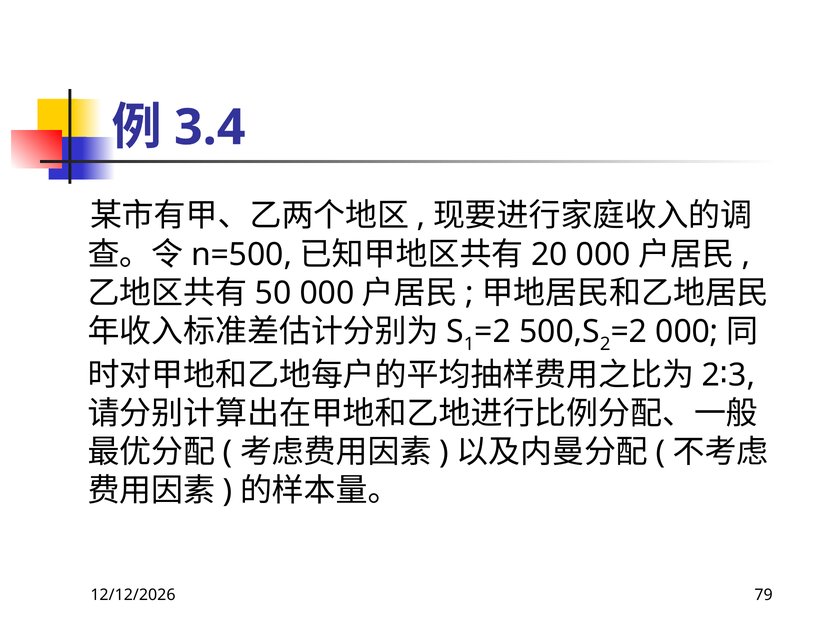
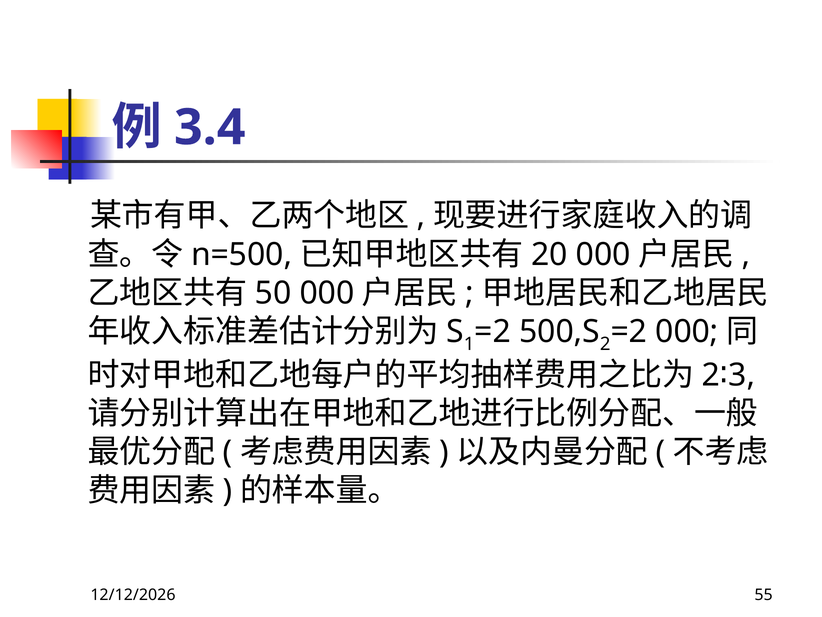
79: 79 -> 55 (764, 594)
